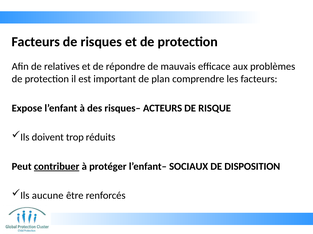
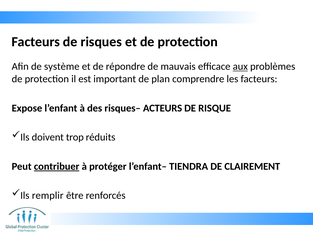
relatives: relatives -> système (62, 67)
aux underline: none -> present (240, 67)
SOCIAUX: SOCIAUX -> TIENDRA (189, 167)
DISPOSITION: DISPOSITION -> CLAIREMENT (252, 167)
aucune: aucune -> remplir (48, 196)
